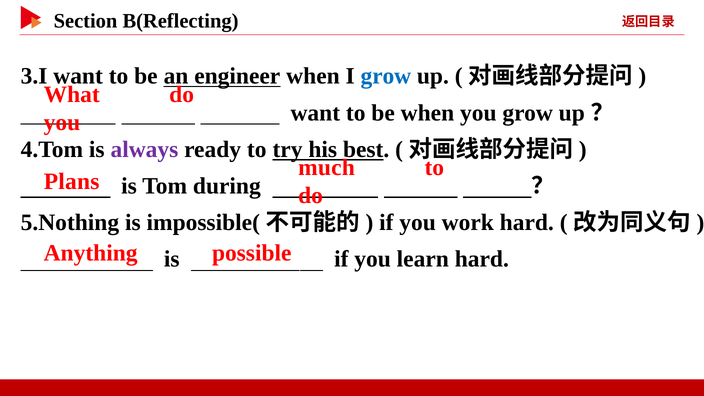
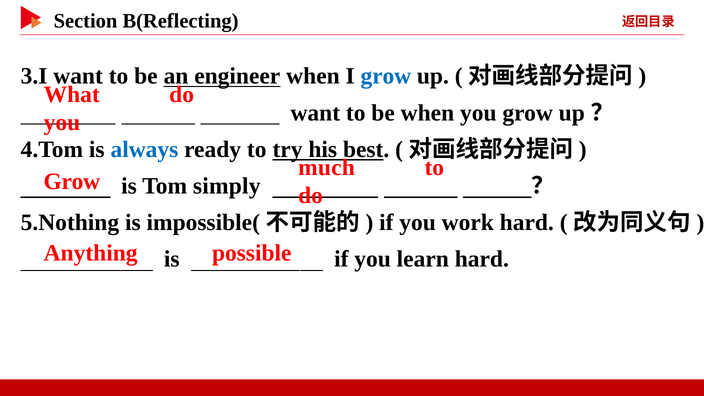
always colour: purple -> blue (144, 149)
Plans: Plans -> Grow (72, 182)
during: during -> simply (227, 186)
